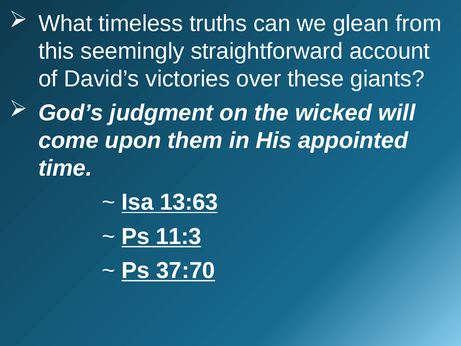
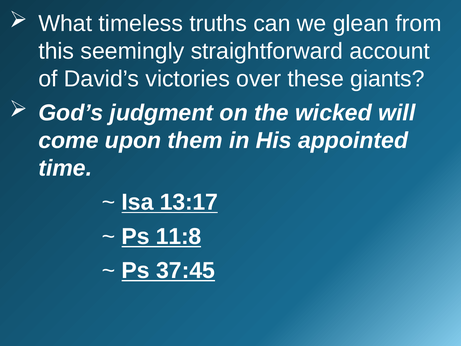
13:63: 13:63 -> 13:17 (189, 202)
11:3: 11:3 -> 11:8 (179, 236)
37:70: 37:70 -> 37:45 (186, 270)
